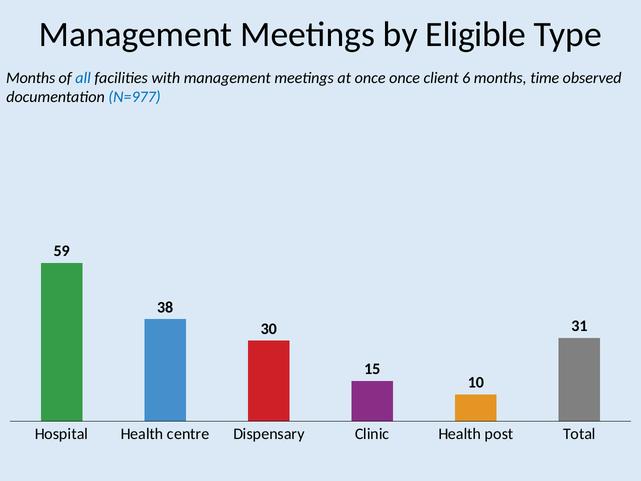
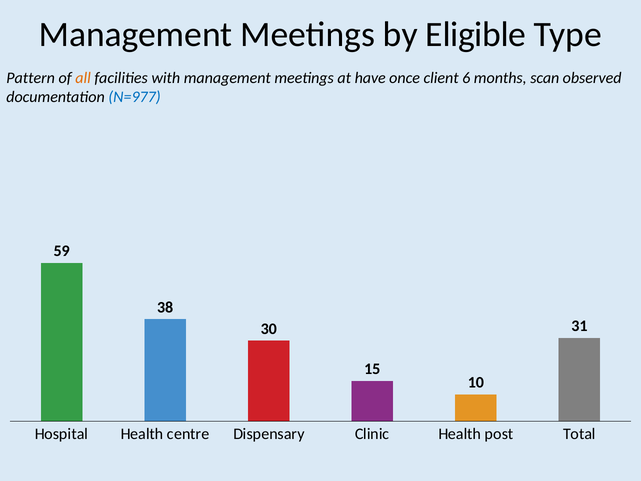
Months: Months -> Pattern (31, 78)
all colour: blue -> orange (83, 78)
at once: once -> have (370, 78)
time: time -> scan (545, 78)
